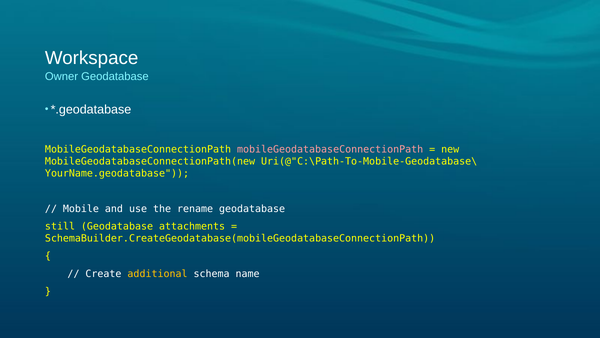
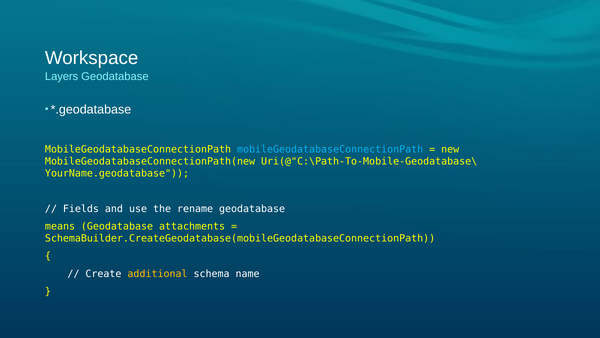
Owner: Owner -> Layers (62, 76)
mobileGeodatabaseConnectionPath colour: pink -> light blue (330, 149)
Mobile: Mobile -> Fields (81, 208)
still: still -> means (60, 226)
